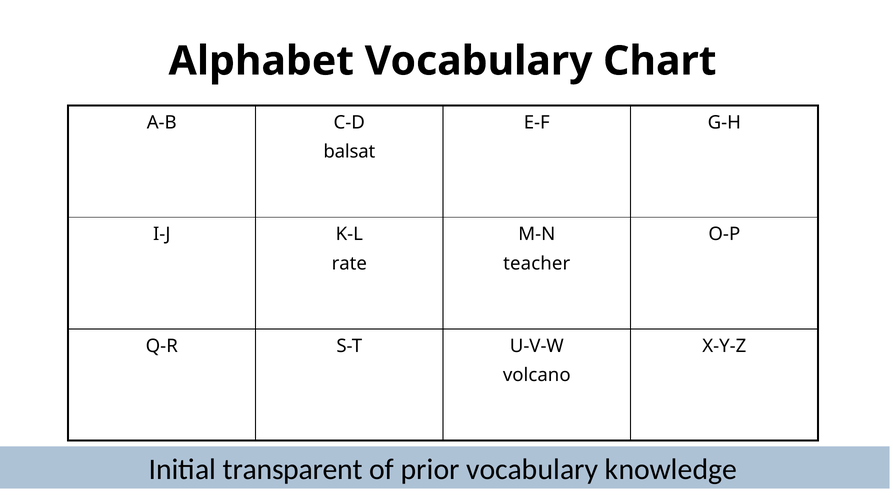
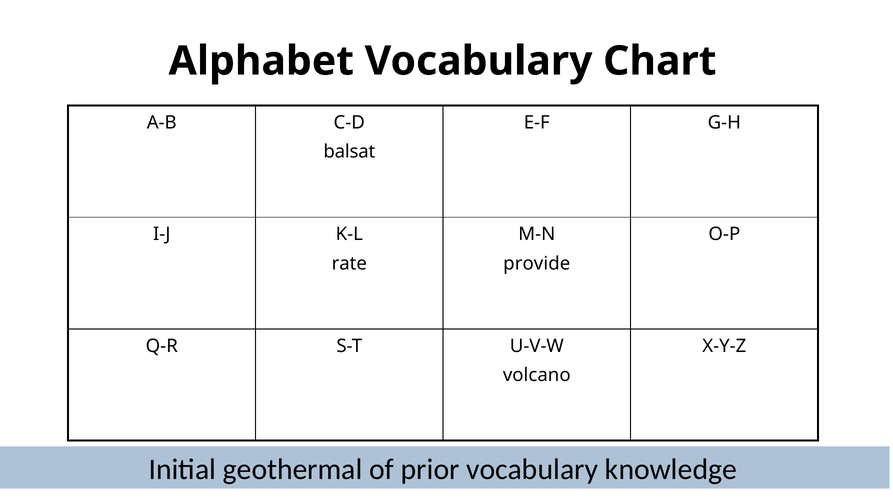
teacher: teacher -> provide (537, 264)
transparent: transparent -> geothermal (293, 470)
